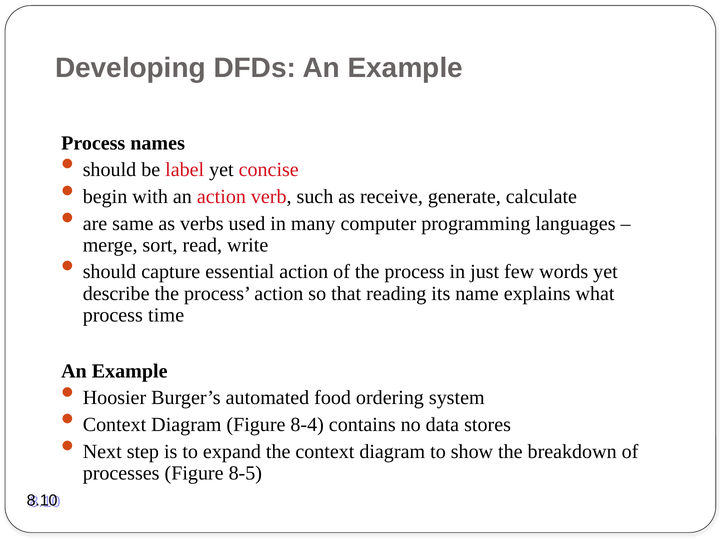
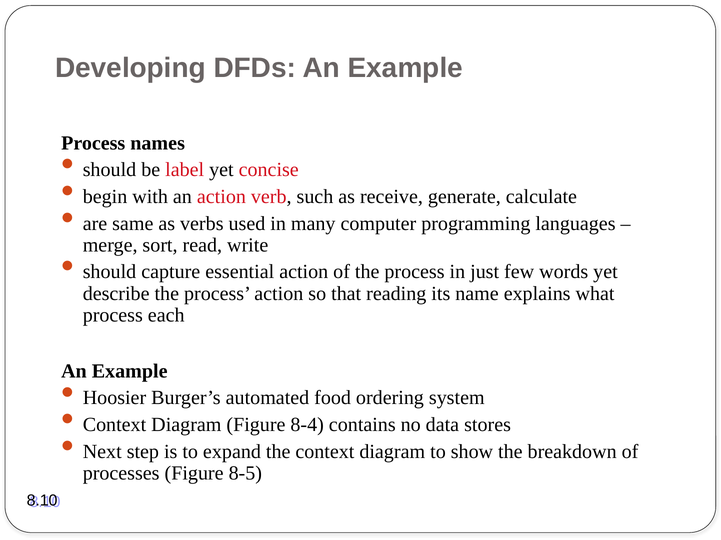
time: time -> each (166, 315)
